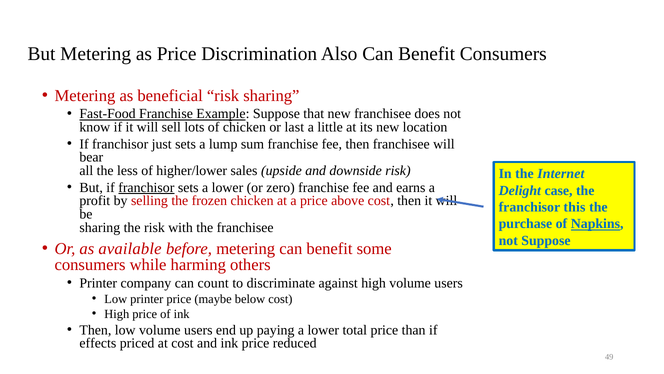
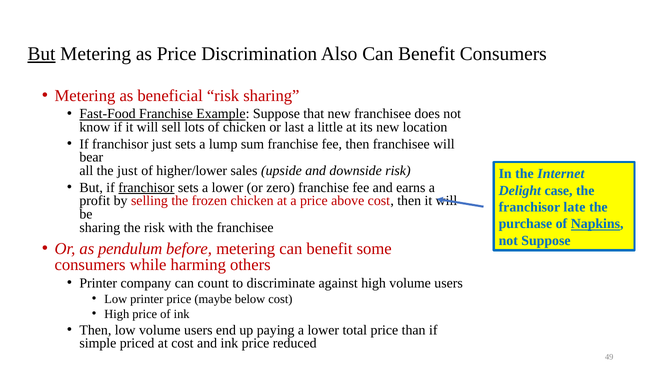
But underline: none -> present (42, 54)
the less: less -> just (127, 171)
this: this -> late (574, 207)
available: available -> pendulum (130, 248)
effects: effects -> simple (98, 343)
